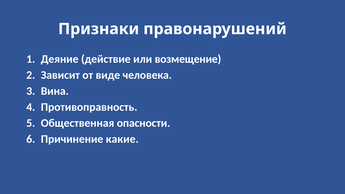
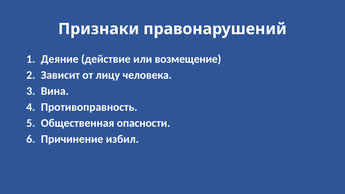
виде: виде -> лицу (108, 75)
какие: какие -> избил (122, 139)
